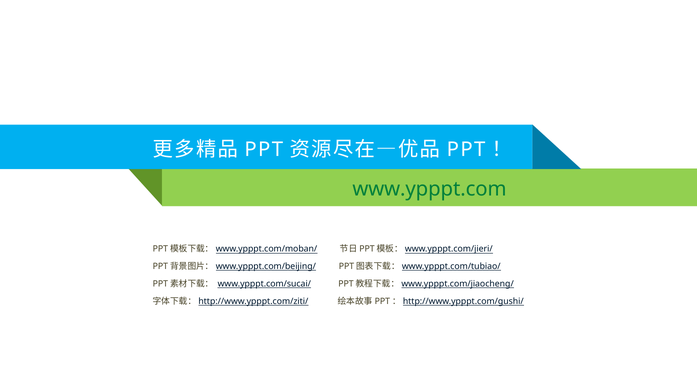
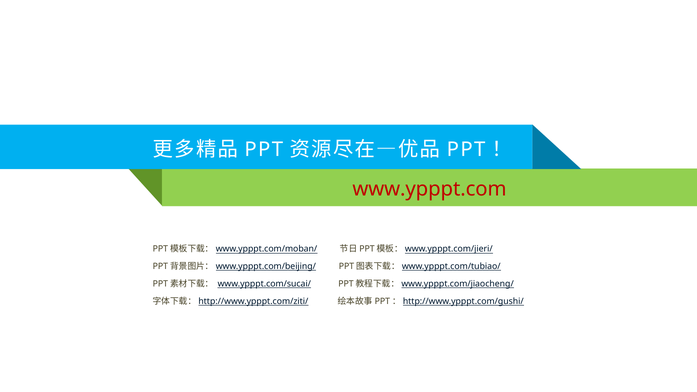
www.ypppt.com colour: green -> red (429, 189)
